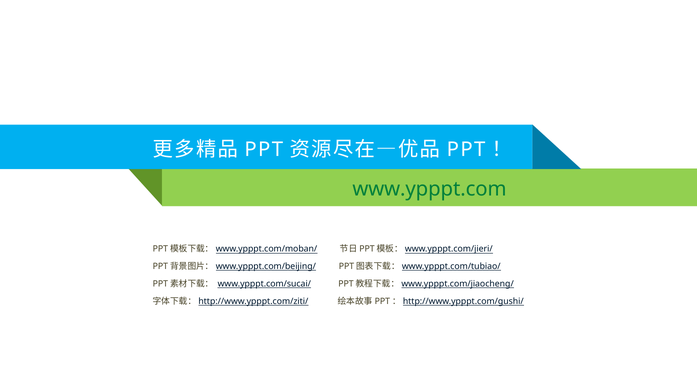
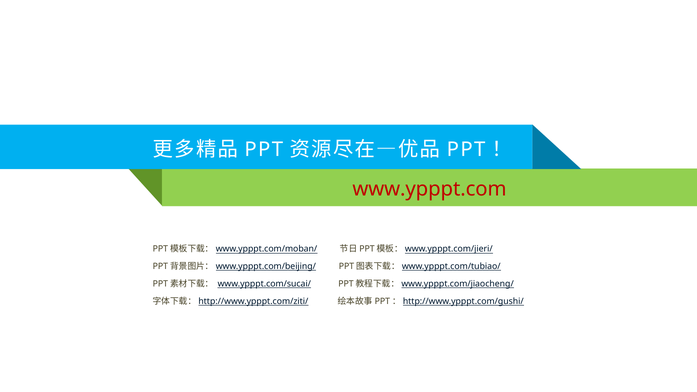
www.ypppt.com colour: green -> red (429, 189)
